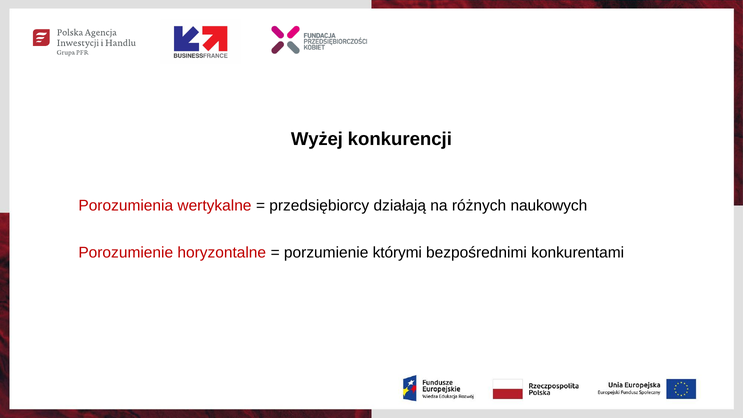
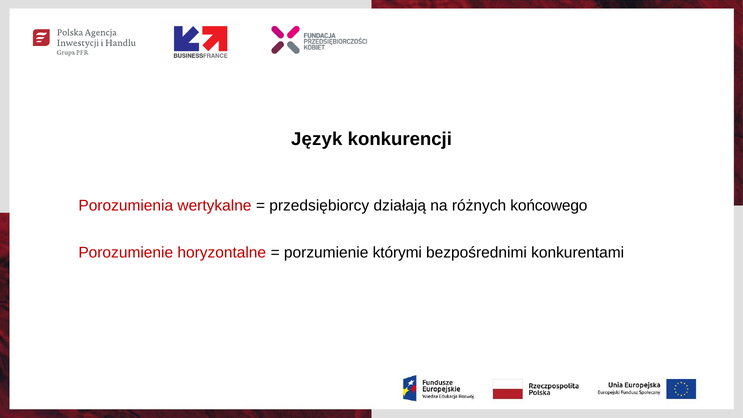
Wyżej: Wyżej -> Język (317, 139)
naukowych: naukowych -> końcowego (549, 206)
